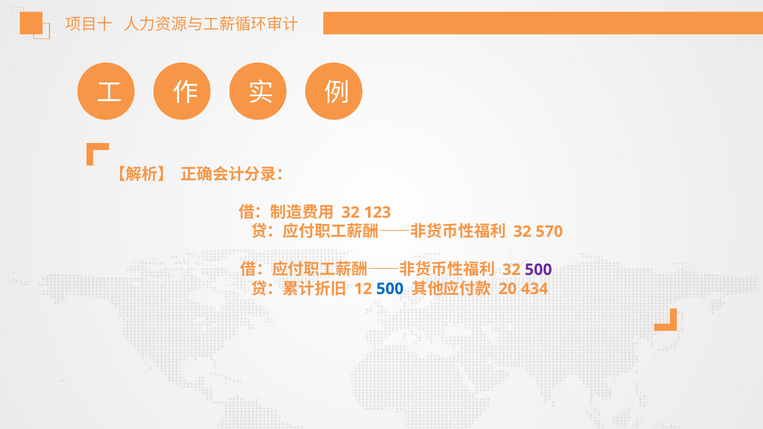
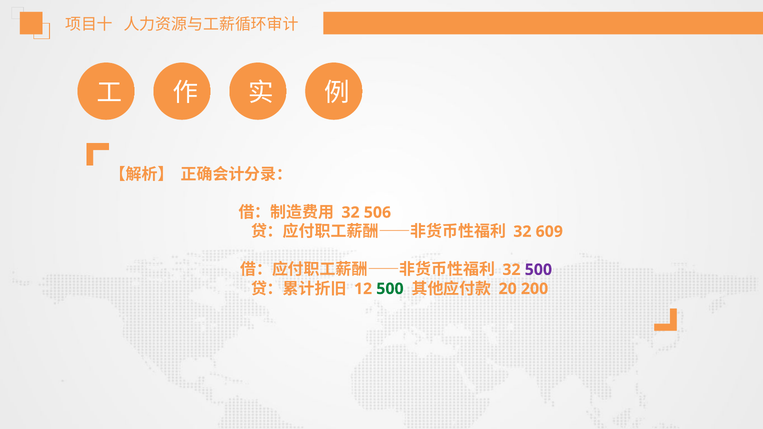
123: 123 -> 506 (377, 213)
570: 570 -> 609 (549, 232)
500 colour: blue -> green (390, 289)
434: 434 -> 200 (535, 289)
